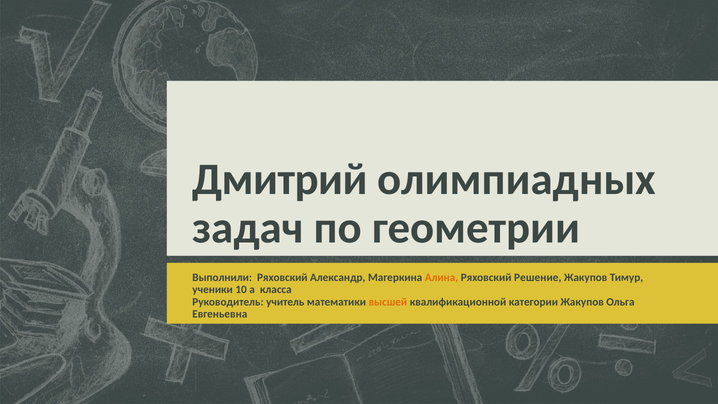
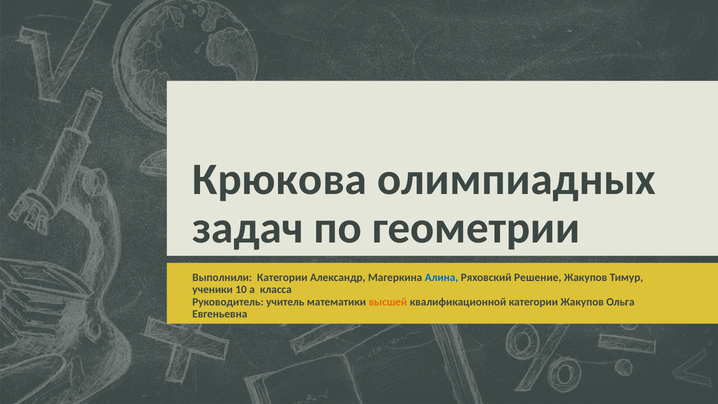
Дмитрий: Дмитрий -> Крюкова (280, 179)
Выполнили Ряховский: Ряховский -> Категории (282, 277)
Алина colour: orange -> blue (442, 277)
